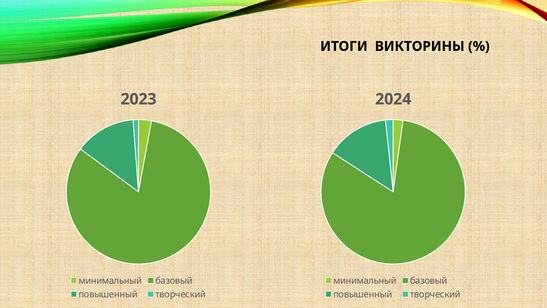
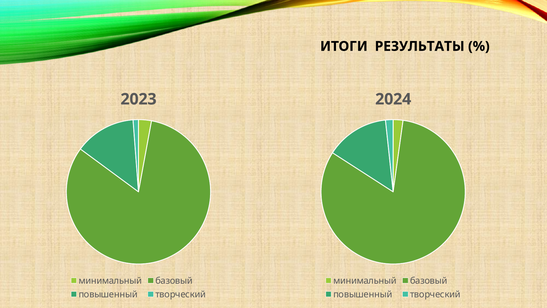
ВИКТОРИНЫ: ВИКТОРИНЫ -> РЕЗУЛЬТАТЫ (420, 46)
